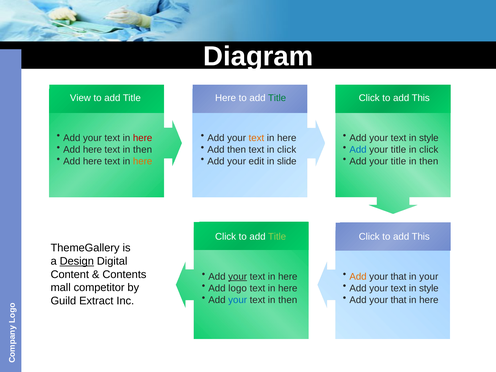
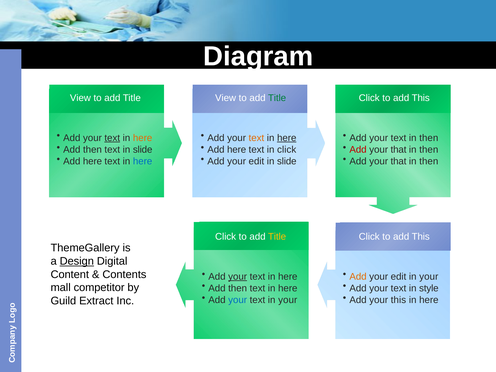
Title Here: Here -> View (226, 98)
text underline: none -> present (112, 138)
here colour: red -> orange (143, 138)
here underline: none -> present (287, 138)
style: style -> then (429, 138)
here: here -> then (92, 150)
then: then -> slide (143, 150)
then: then -> here (237, 150)
Add colour: blue -> red (358, 150)
title: title -> that (399, 150)
click: click -> then (429, 150)
here colour: orange -> blue (143, 161)
title: title -> that (399, 161)
Title colour: light green -> yellow (277, 236)
that: that -> edit (398, 276)
logo: logo -> then (238, 288)
then: then -> your (288, 300)
that: that -> this (398, 300)
